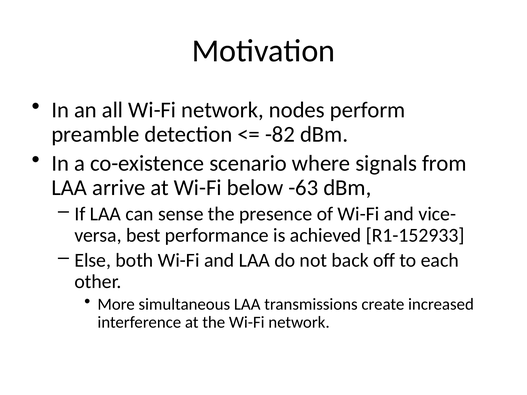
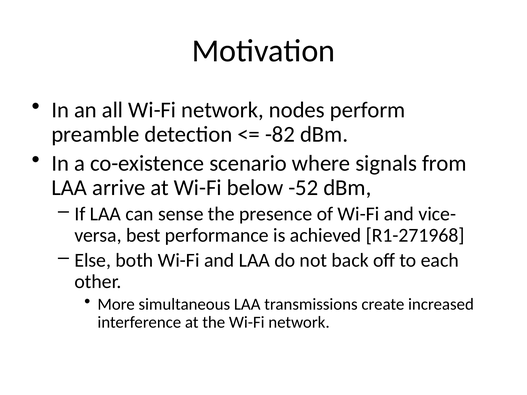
-63: -63 -> -52 (303, 188)
R1-152933: R1-152933 -> R1-271968 (415, 235)
